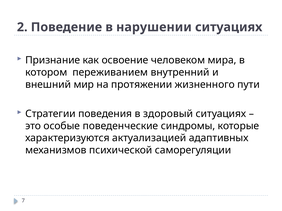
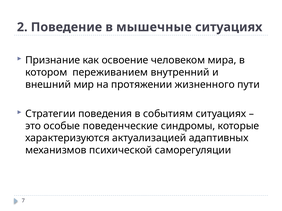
нарушении: нарушении -> мышечные (154, 27)
здоровый: здоровый -> событиям (168, 114)
